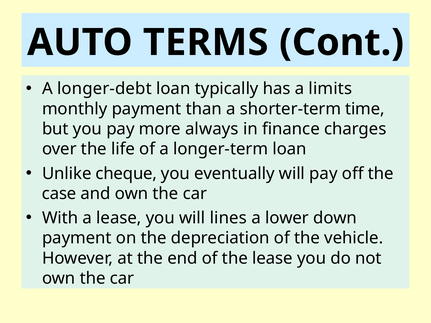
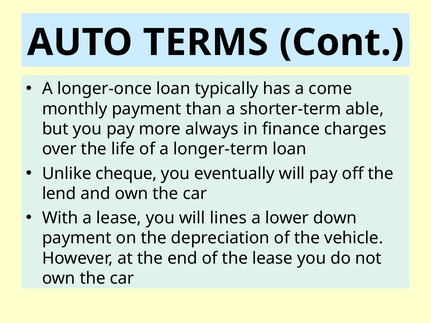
longer-debt: longer-debt -> longer-once (104, 89)
limits: limits -> come (330, 89)
time: time -> able (365, 109)
case: case -> lend (59, 194)
